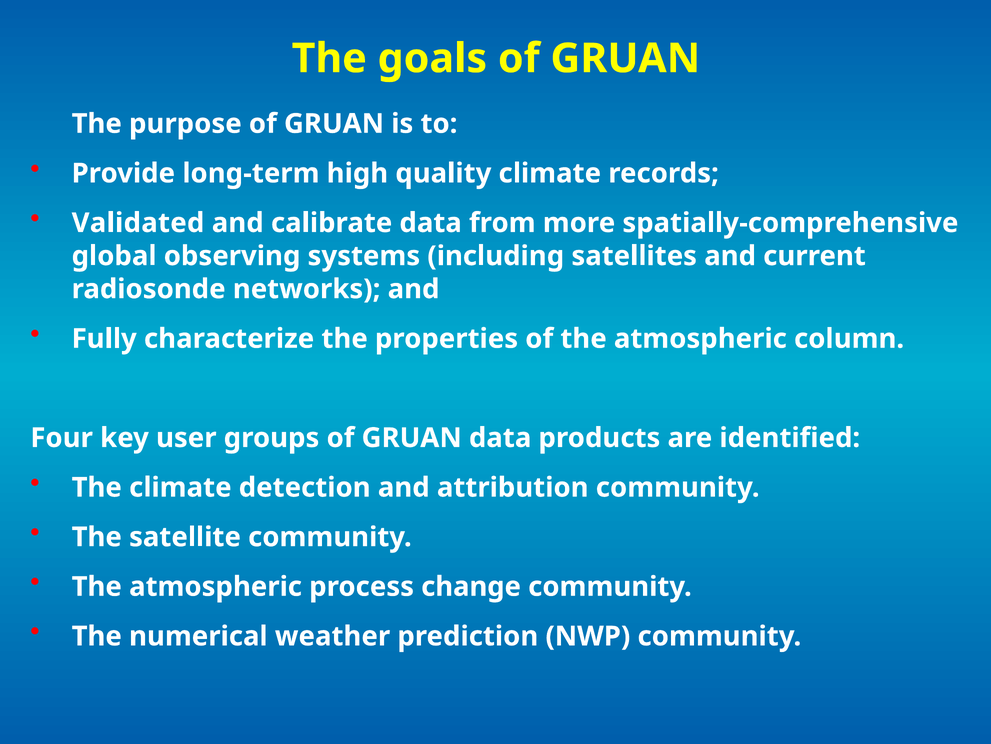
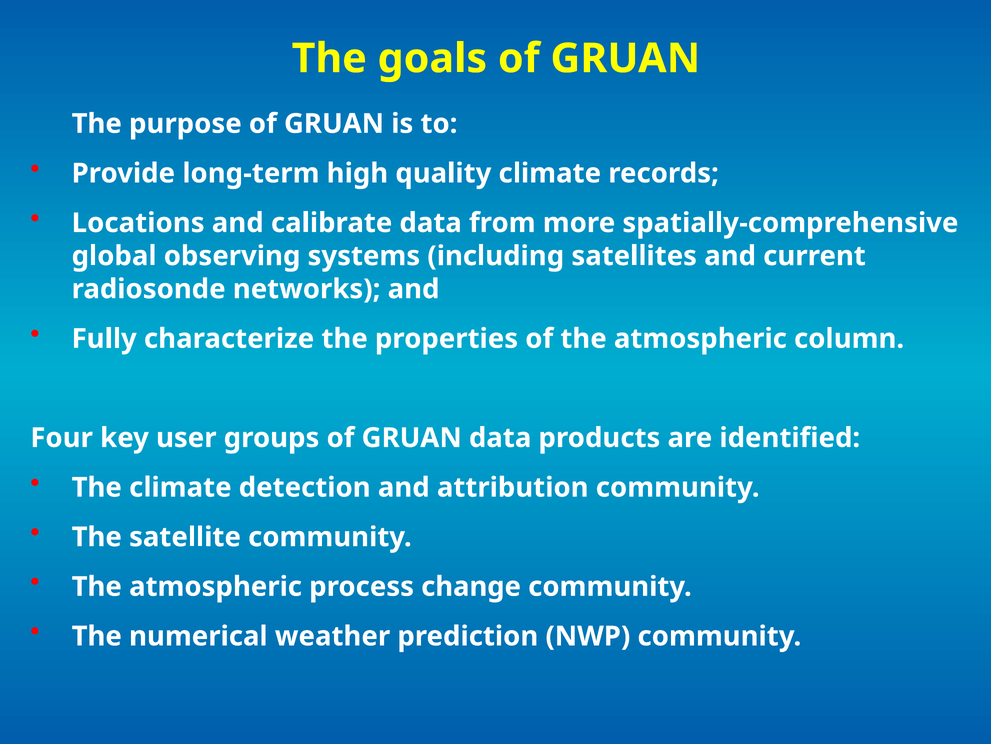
Validated: Validated -> Locations (138, 223)
